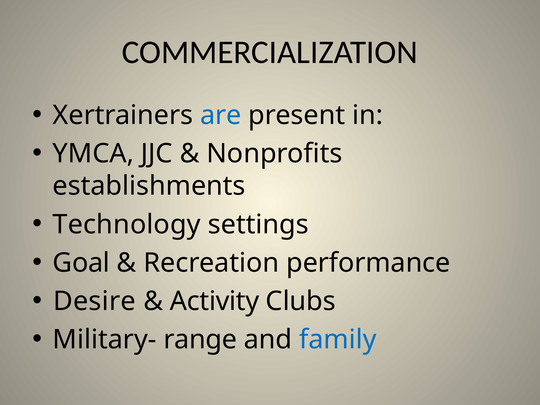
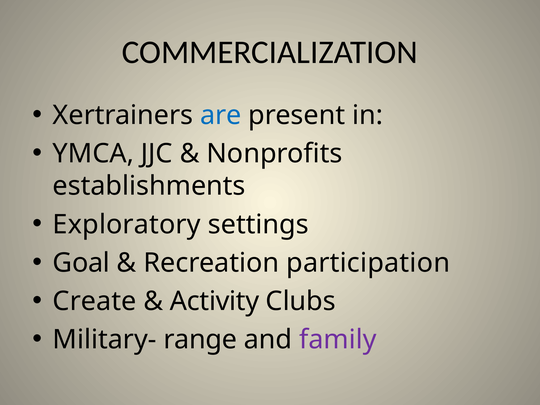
Technology: Technology -> Exploratory (127, 224)
performance: performance -> participation (368, 263)
Desire: Desire -> Create (95, 301)
family colour: blue -> purple (338, 340)
